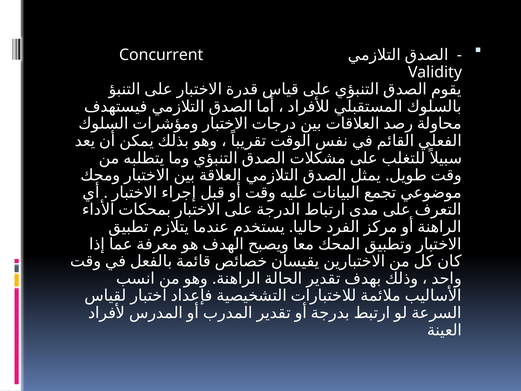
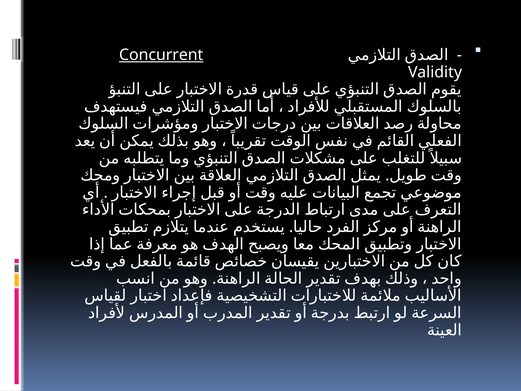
Concurrent underline: none -> present (161, 55)
